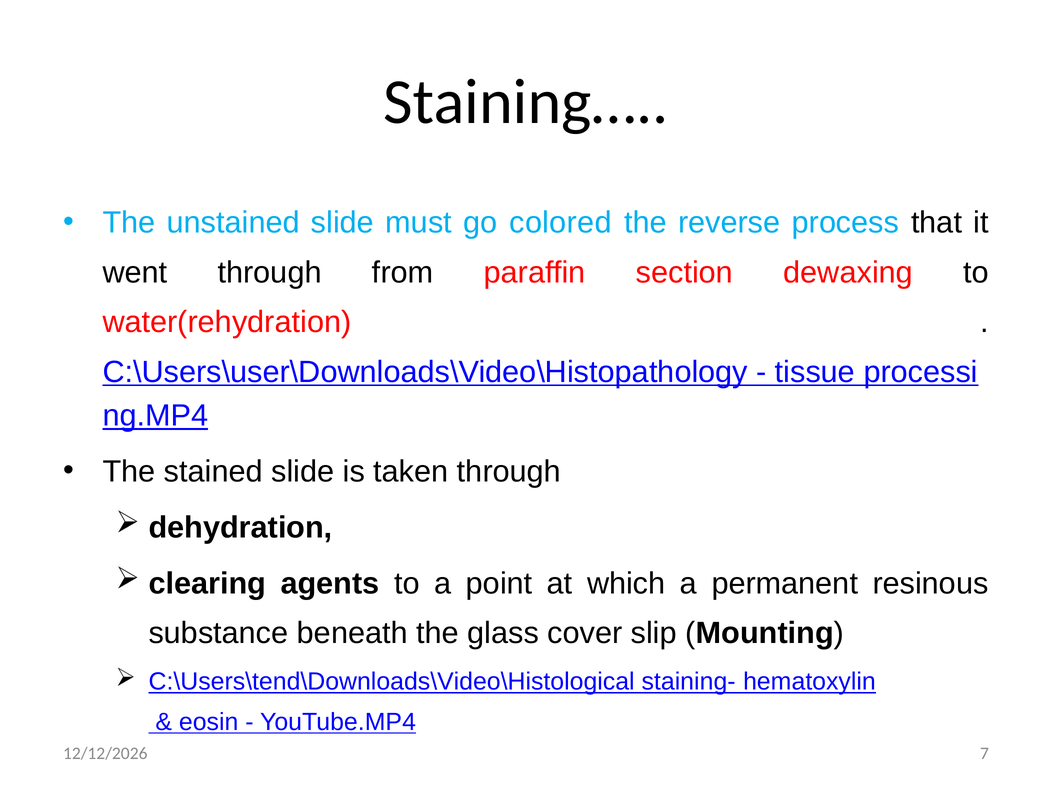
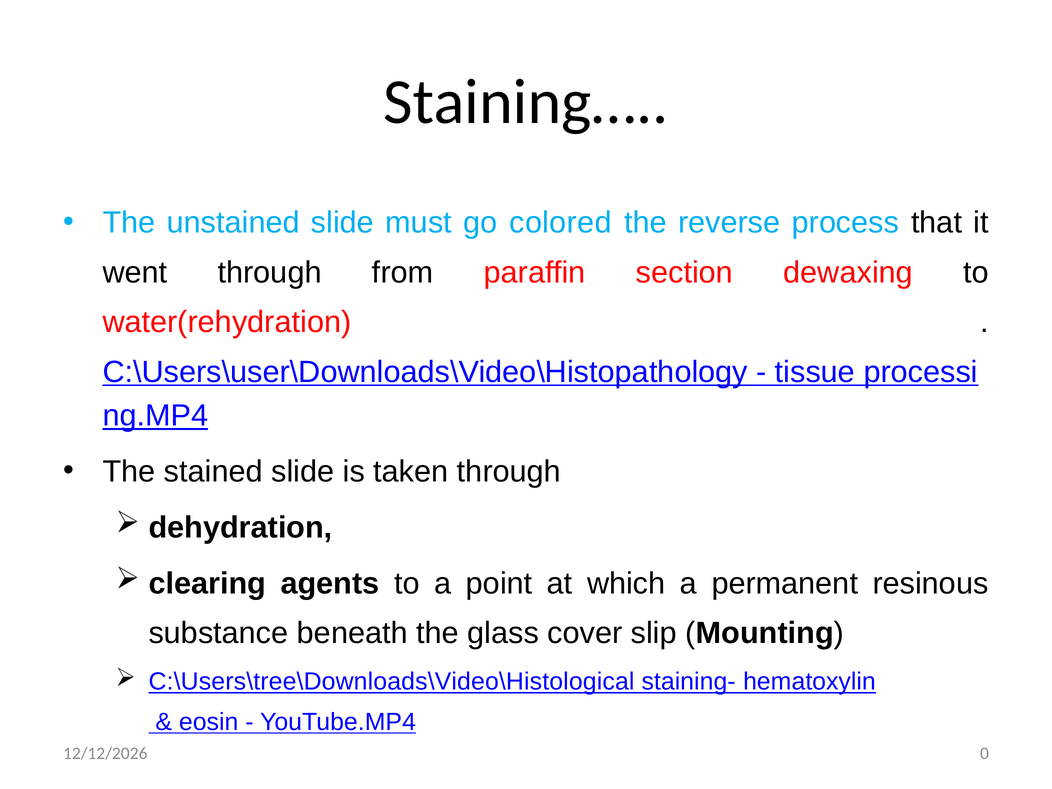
C:\Users\tend\Downloads\Video\Histological: C:\Users\tend\Downloads\Video\Histological -> C:\Users\tree\Downloads\Video\Histological (392, 682)
7: 7 -> 0 (985, 753)
